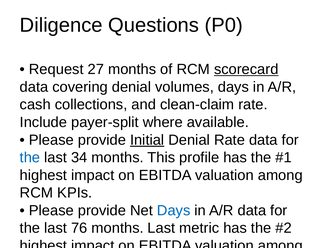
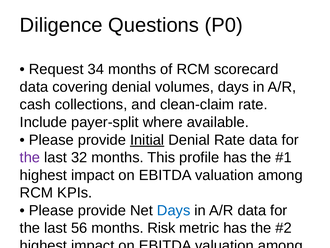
27: 27 -> 34 (96, 69)
scorecard underline: present -> none (246, 69)
the colour: blue -> purple (30, 157)
34: 34 -> 32 (79, 157)
76: 76 -> 56 (79, 228)
months Last: Last -> Risk (161, 228)
